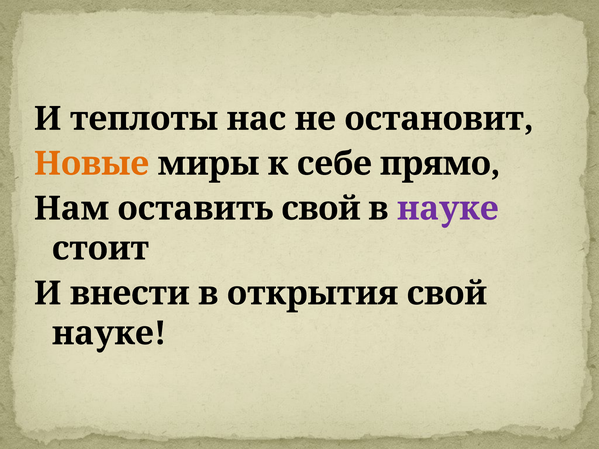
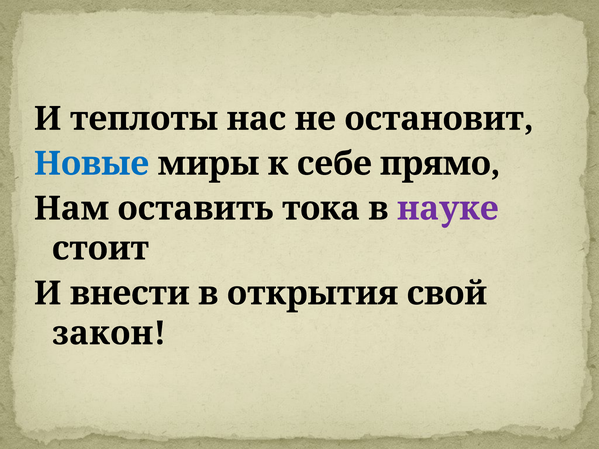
Новые colour: orange -> blue (92, 164)
оставить свой: свой -> тока (321, 209)
науке: науке -> закон (109, 333)
